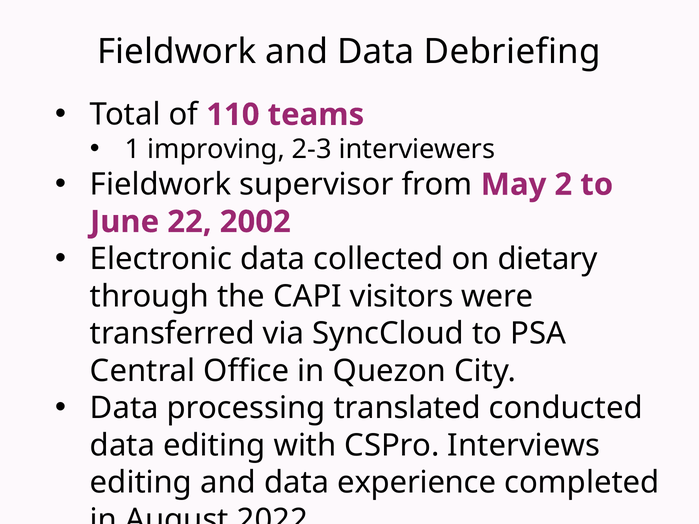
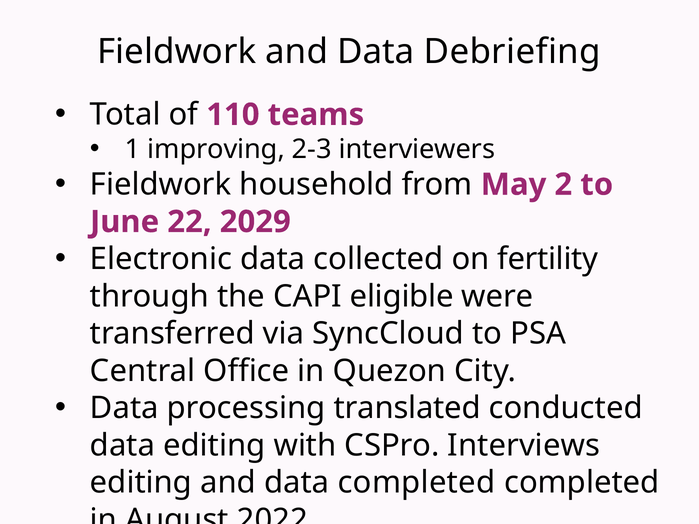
supervisor: supervisor -> household (316, 185)
2002: 2002 -> 2029 (255, 222)
dietary: dietary -> fertility (548, 259)
visitors: visitors -> eligible (402, 297)
data experience: experience -> completed (417, 483)
